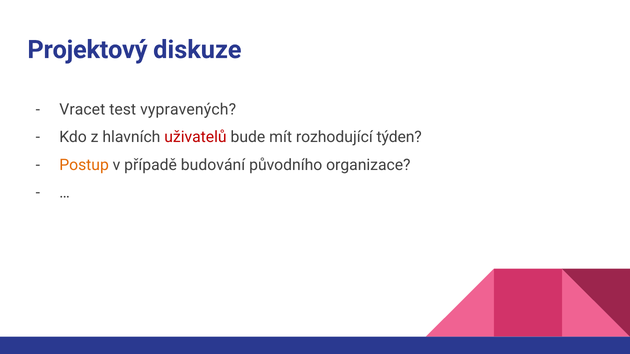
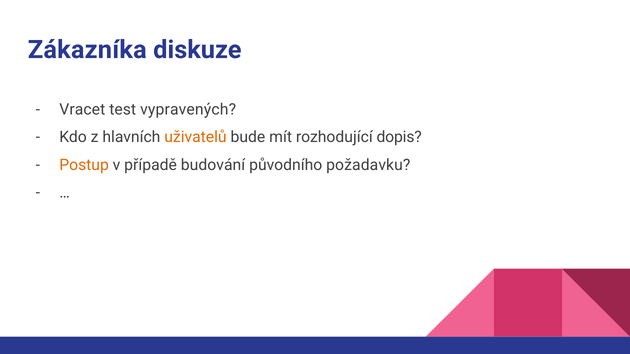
Projektový: Projektový -> Zákazníka (87, 50)
uživatelů colour: red -> orange (195, 137)
týden: týden -> dopis (399, 137)
organizace: organizace -> požadavku (368, 165)
